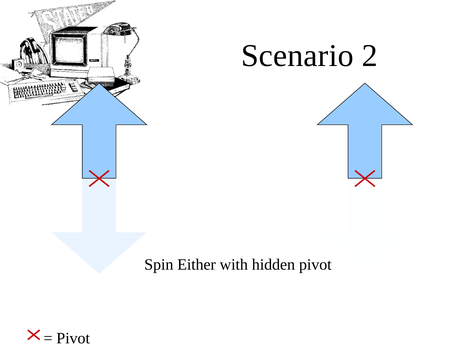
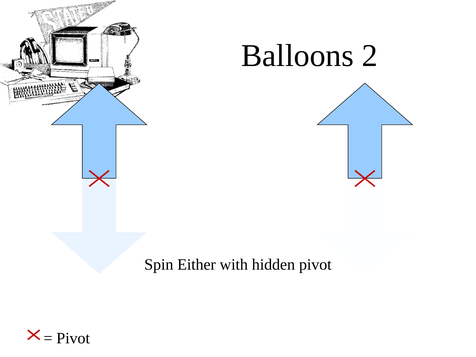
Scenario: Scenario -> Balloons (297, 56)
